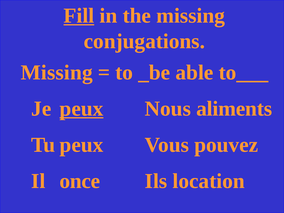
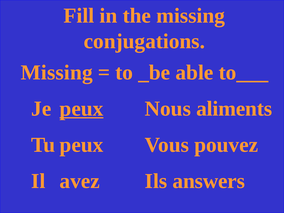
Fill underline: present -> none (79, 16)
once: once -> avez (80, 181)
location: location -> answers (209, 181)
